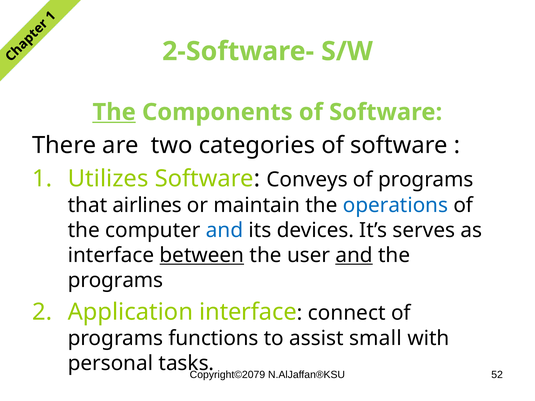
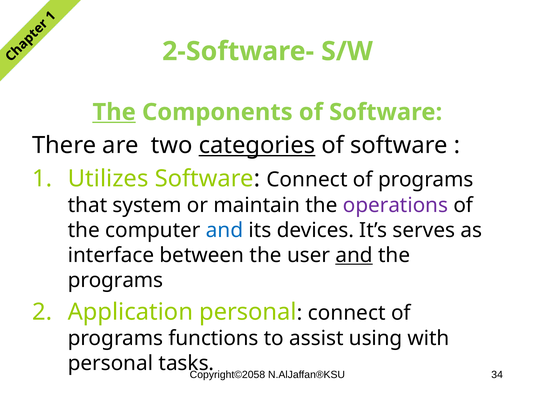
categories underline: none -> present (257, 146)
Software Conveys: Conveys -> Connect (307, 180)
airlines: airlines -> system (147, 205)
operations colour: blue -> purple (395, 205)
between underline: present -> none (202, 255)
Application interface: interface -> personal (248, 312)
small: small -> using (376, 339)
Copyright©2079: Copyright©2079 -> Copyright©2058 (227, 375)
52: 52 -> 34 (497, 375)
